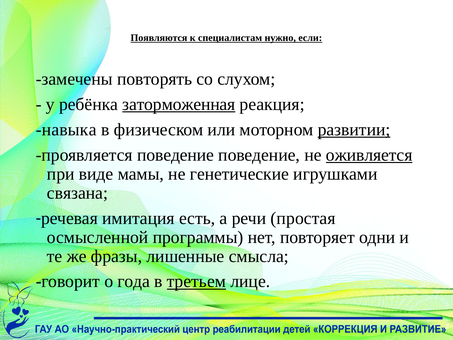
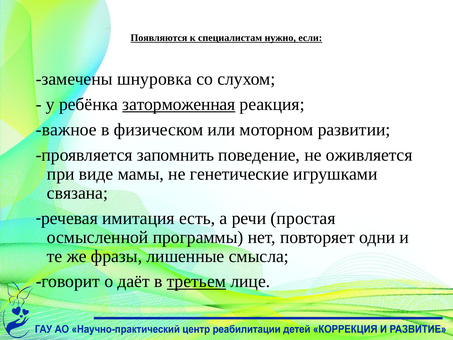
повторять: повторять -> шнуровка (154, 79)
навыка: навыка -> важное (66, 129)
развитии underline: present -> none (354, 129)
проявляется поведение: поведение -> запомнить (176, 155)
оживляется underline: present -> none (369, 155)
года: года -> даёт (134, 281)
